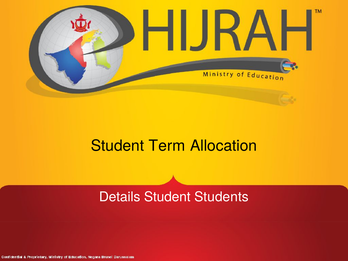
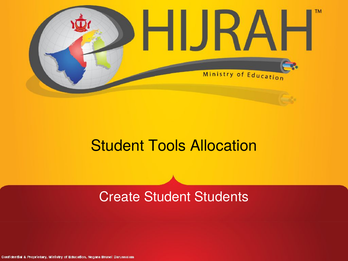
Term: Term -> Tools (167, 146)
Details: Details -> Create (120, 197)
